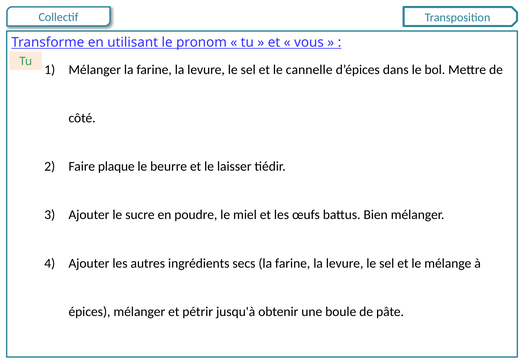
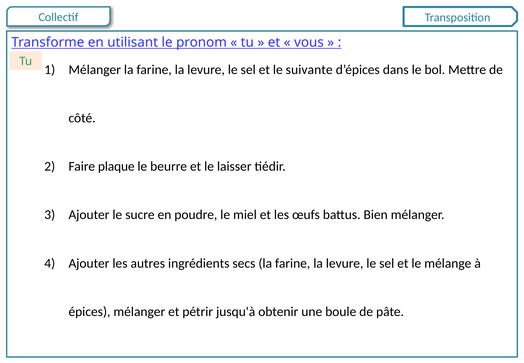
cannelle: cannelle -> suivante (309, 70)
